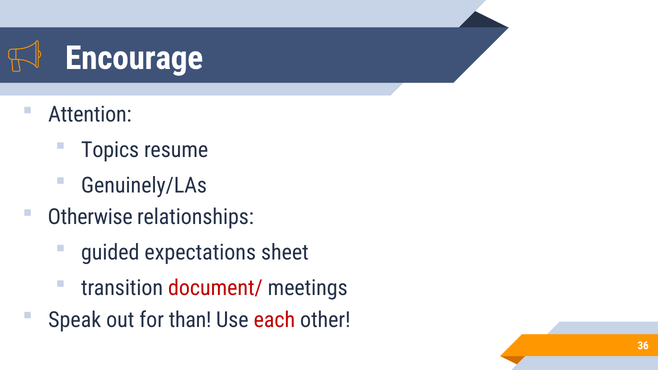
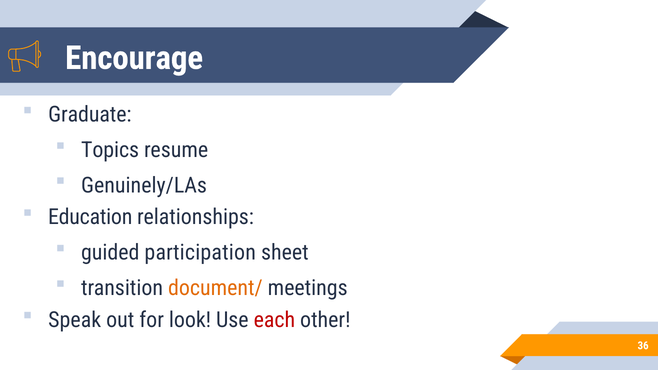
Attention: Attention -> Graduate (90, 114)
Otherwise: Otherwise -> Education (90, 217)
expectations: expectations -> participation (200, 253)
document/ colour: red -> orange (215, 288)
than: than -> look (190, 320)
